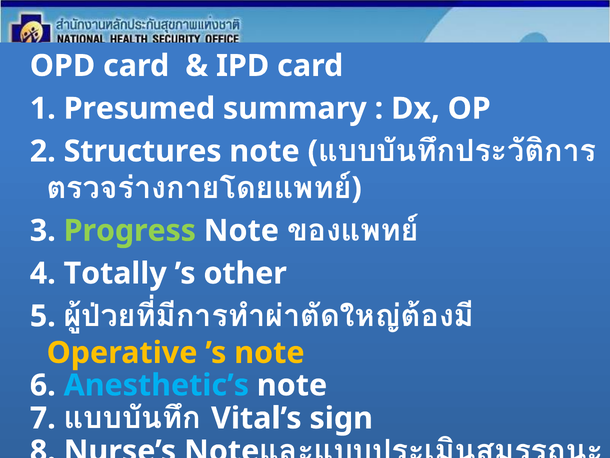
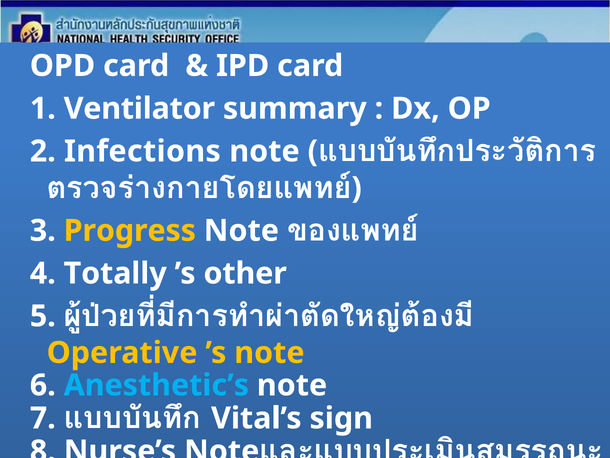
Presumed: Presumed -> Ventilator (139, 108)
Structures: Structures -> Infections (142, 151)
Progress colour: light green -> yellow (130, 230)
